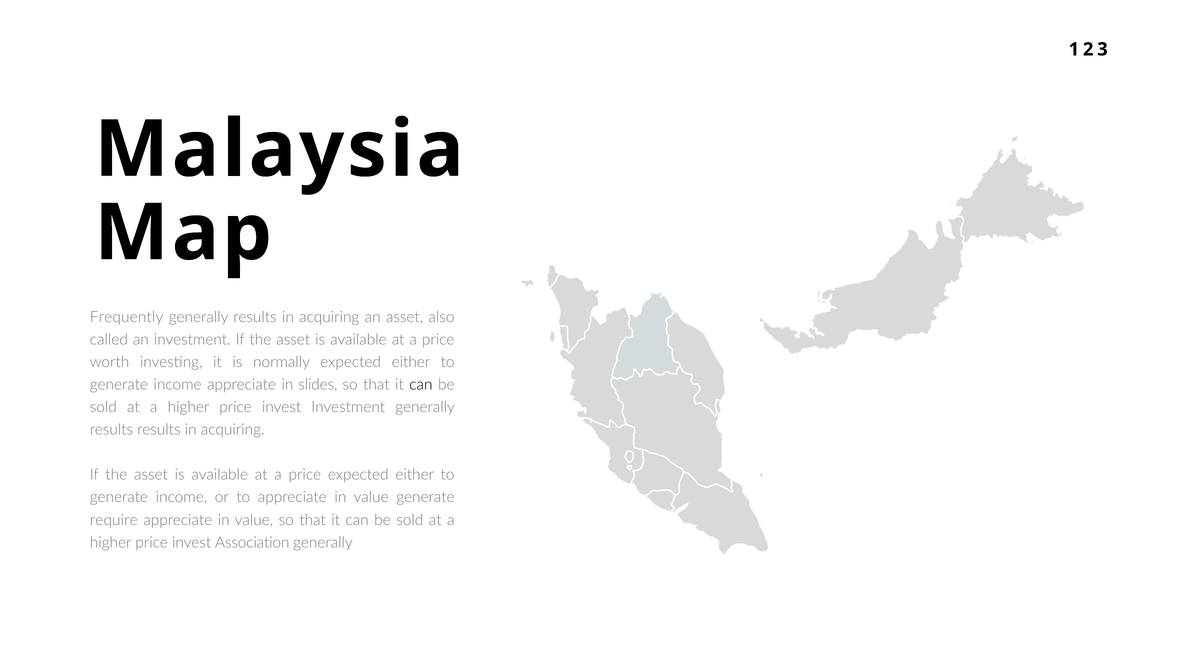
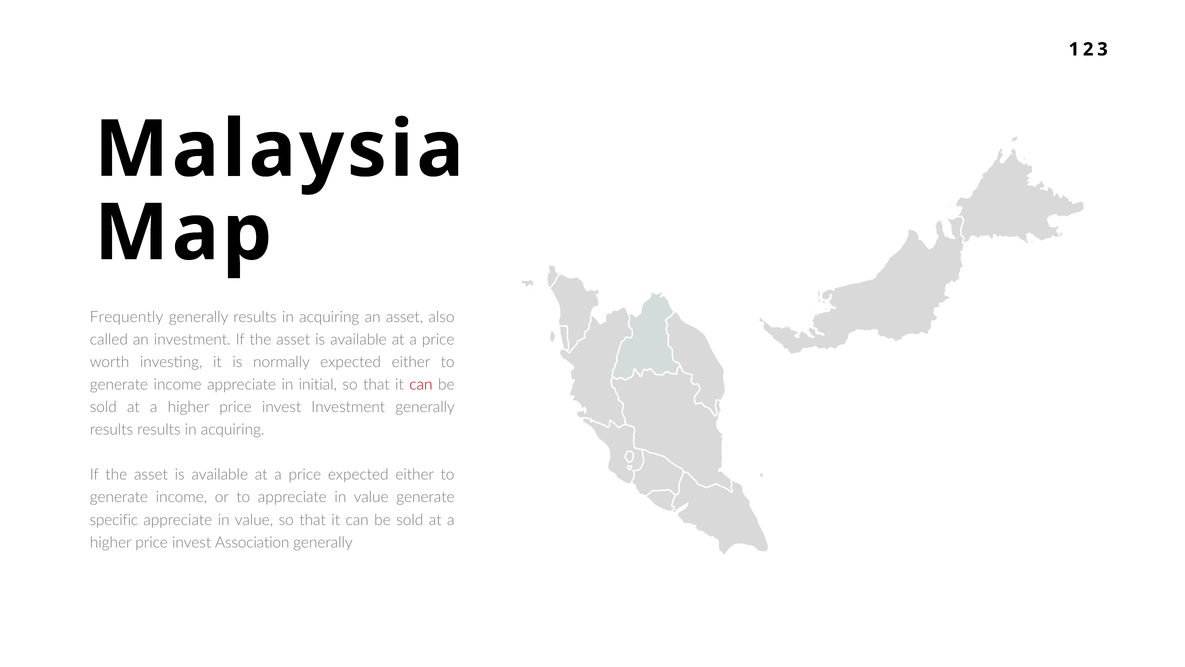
slides: slides -> initial (318, 384)
can colour: black -> red (421, 384)
require: require -> specific (114, 520)
